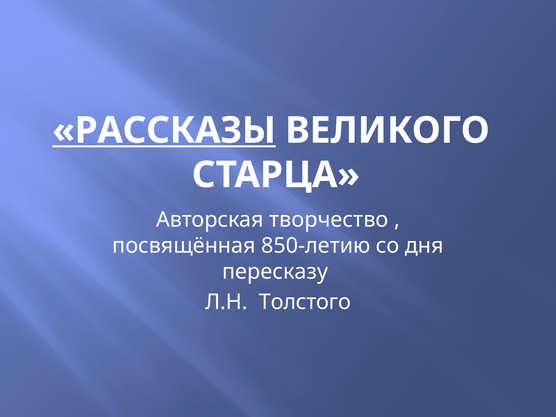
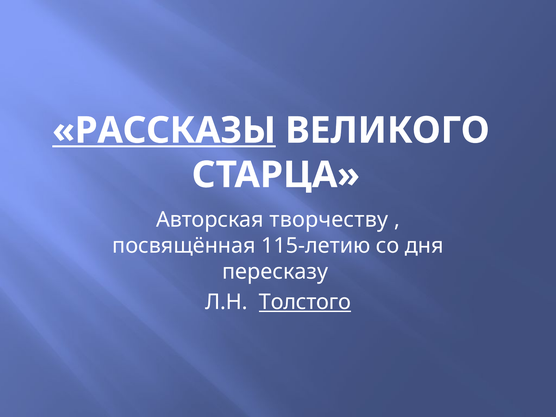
творчество: творчество -> творчеству (329, 220)
850-летию: 850-летию -> 115-летию (316, 246)
Толстого underline: none -> present (305, 302)
